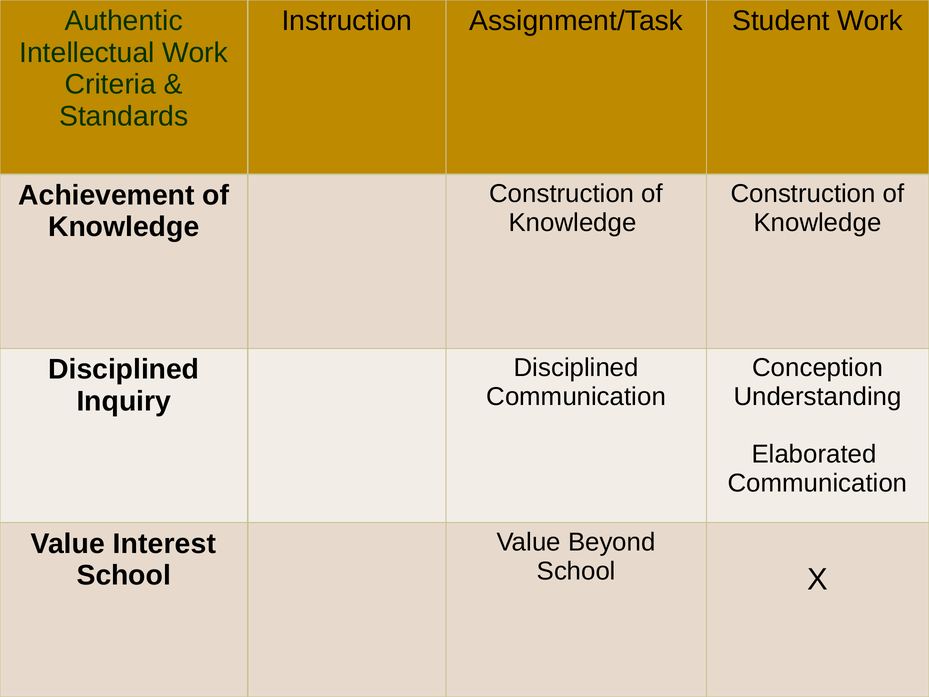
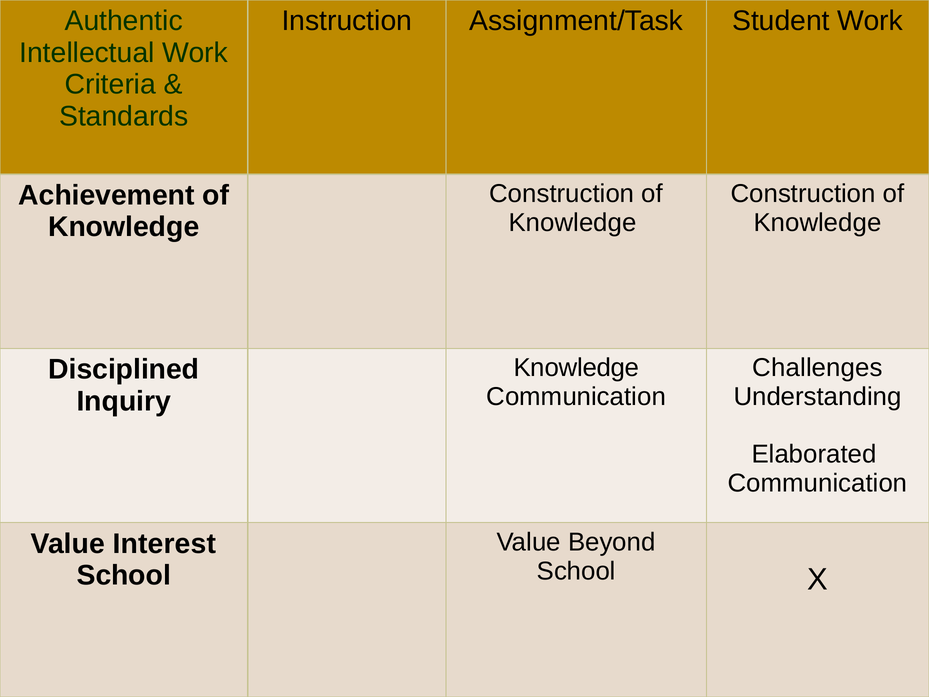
Disciplined: Disciplined -> Knowledge (576, 368)
Conception: Conception -> Challenges (818, 368)
